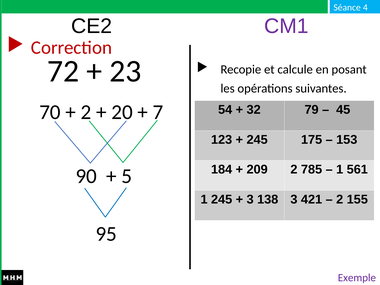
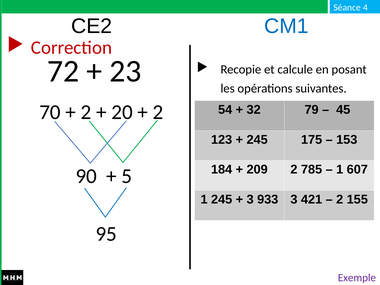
CM1 colour: purple -> blue (286, 26)
7: 7 -> 2 (158, 112)
561: 561 -> 607 (357, 170)
138: 138 -> 933 (268, 199)
